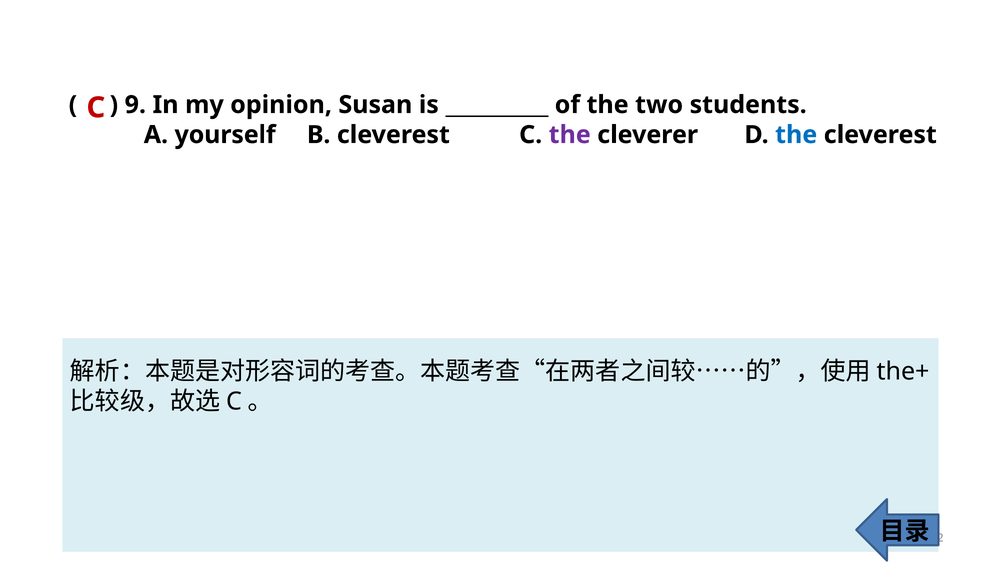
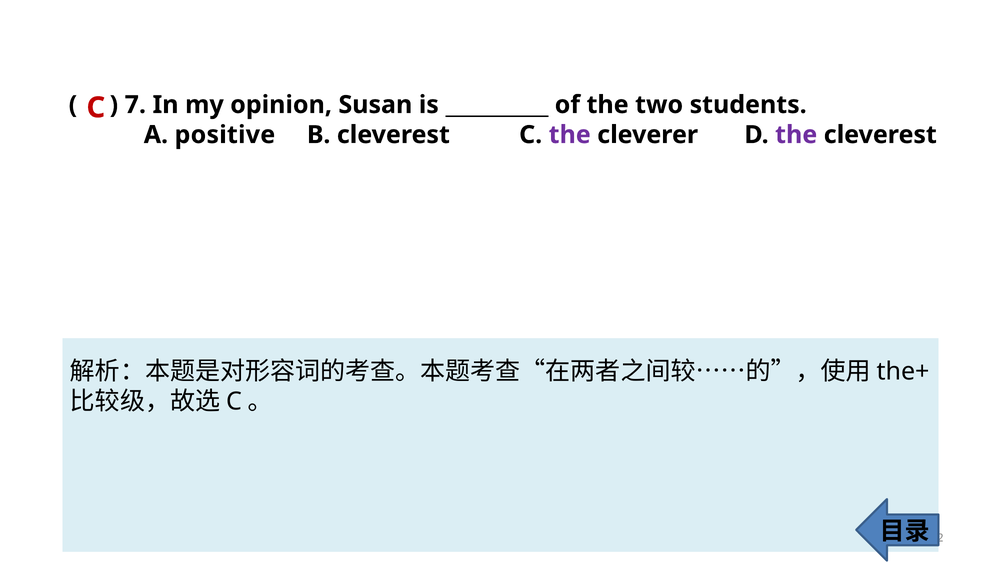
9: 9 -> 7 (135, 105)
yourself: yourself -> positive (225, 135)
the colour: blue -> purple (796, 135)
